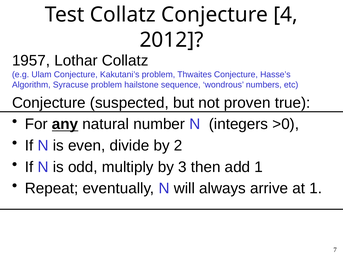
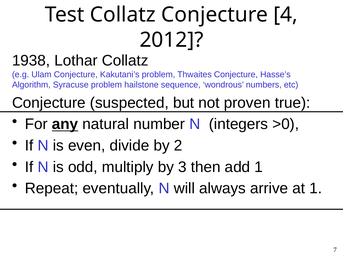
1957: 1957 -> 1938 (31, 61)
